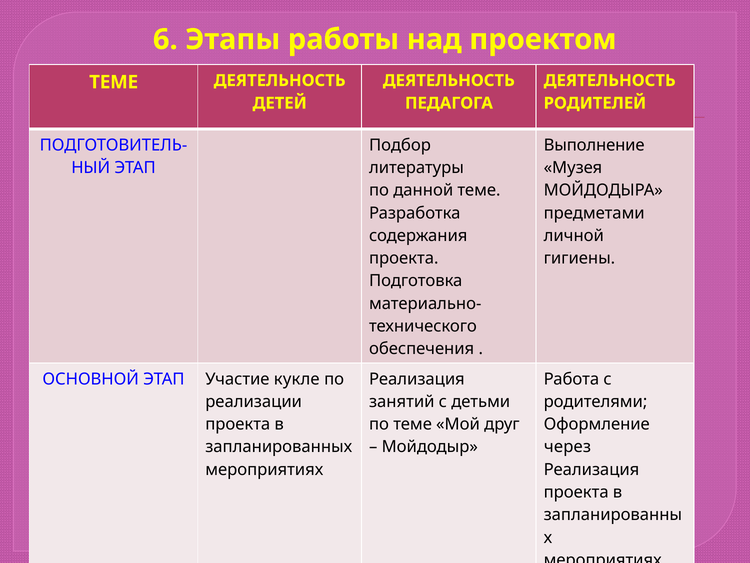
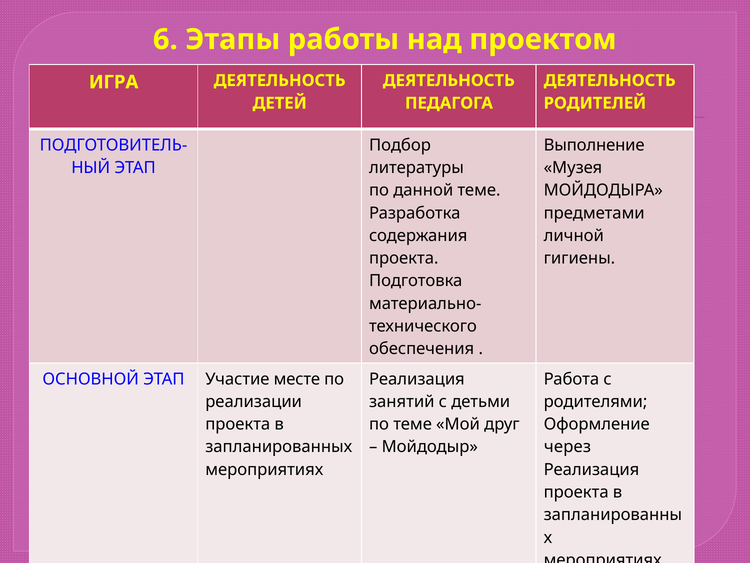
ТЕМЕ: ТЕМЕ -> ИГРА (114, 82)
кукле: кукле -> месте (297, 379)
